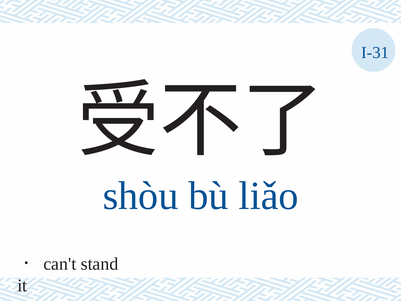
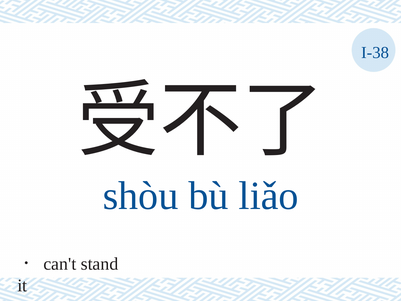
I-31: I-31 -> I-38 (375, 53)
